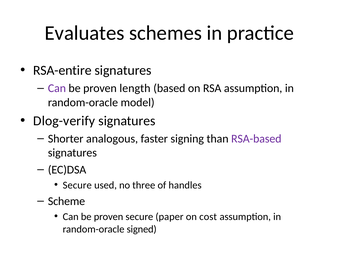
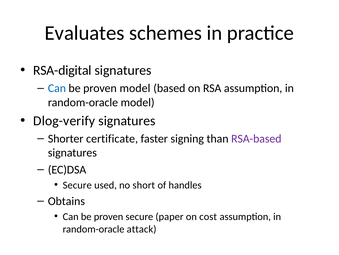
RSA-entire: RSA-entire -> RSA-digital (62, 70)
Can colour: purple -> blue (57, 88)
proven length: length -> model (135, 88)
analogous: analogous -> certificate (112, 138)
three: three -> short (144, 185)
Scheme: Scheme -> Obtains (66, 201)
signed: signed -> attack (142, 228)
